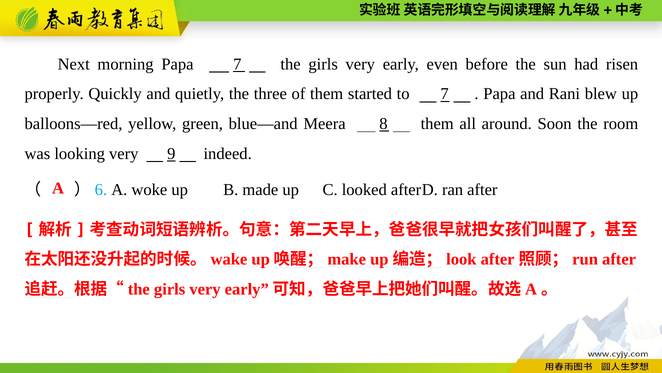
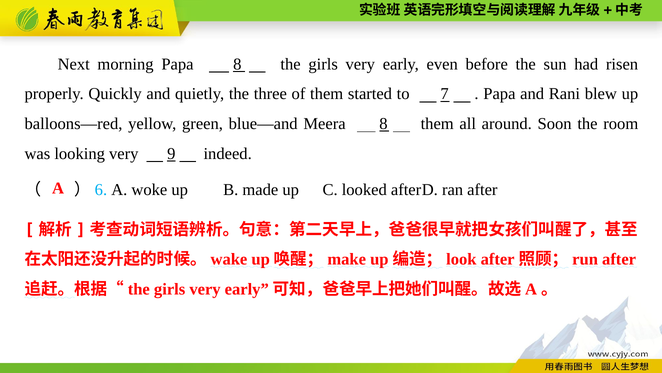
Papa 7: 7 -> 8 (237, 64)
